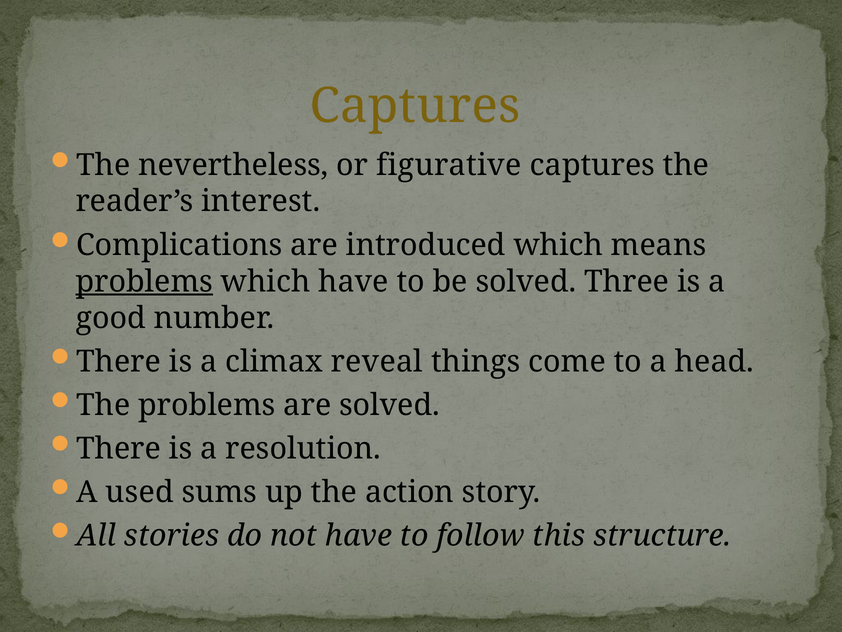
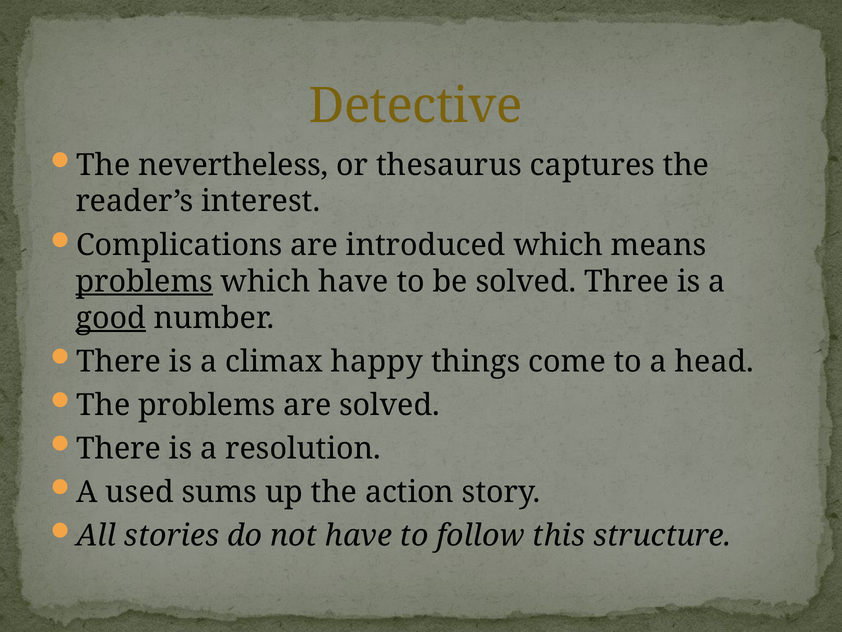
Captures: Captures -> Detective (416, 106)
figurative: figurative -> thesaurus (449, 165)
good underline: none -> present (111, 318)
reveal: reveal -> happy (377, 361)
